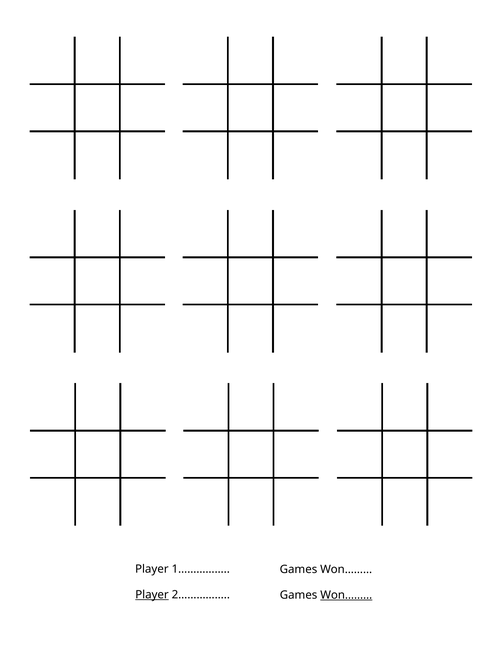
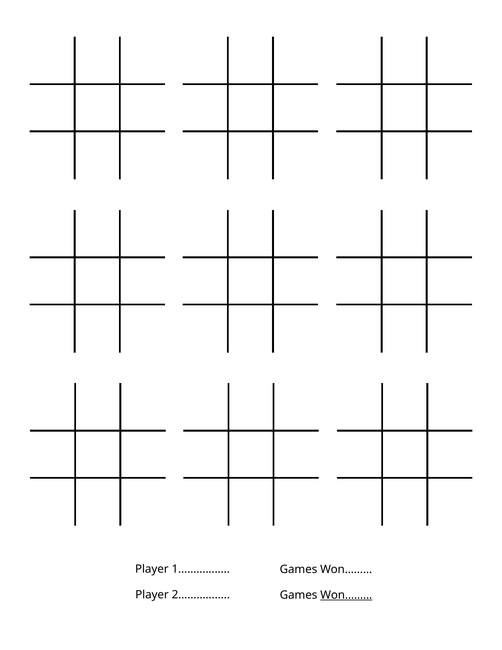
Player underline: present -> none (152, 594)
